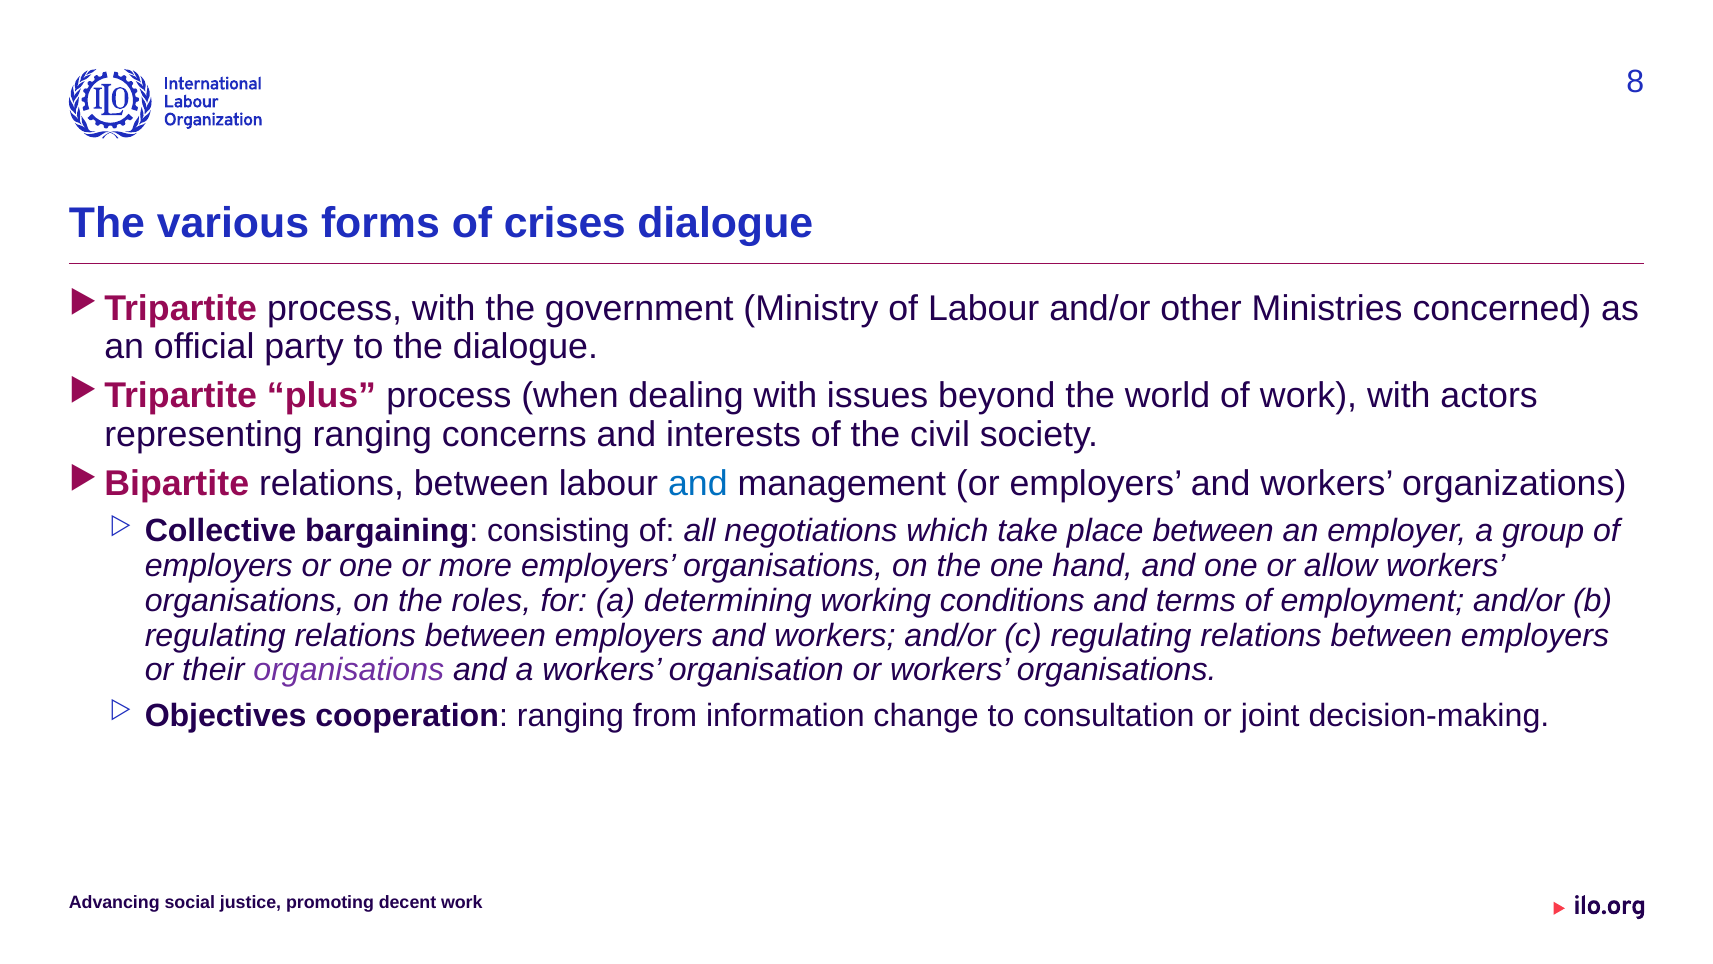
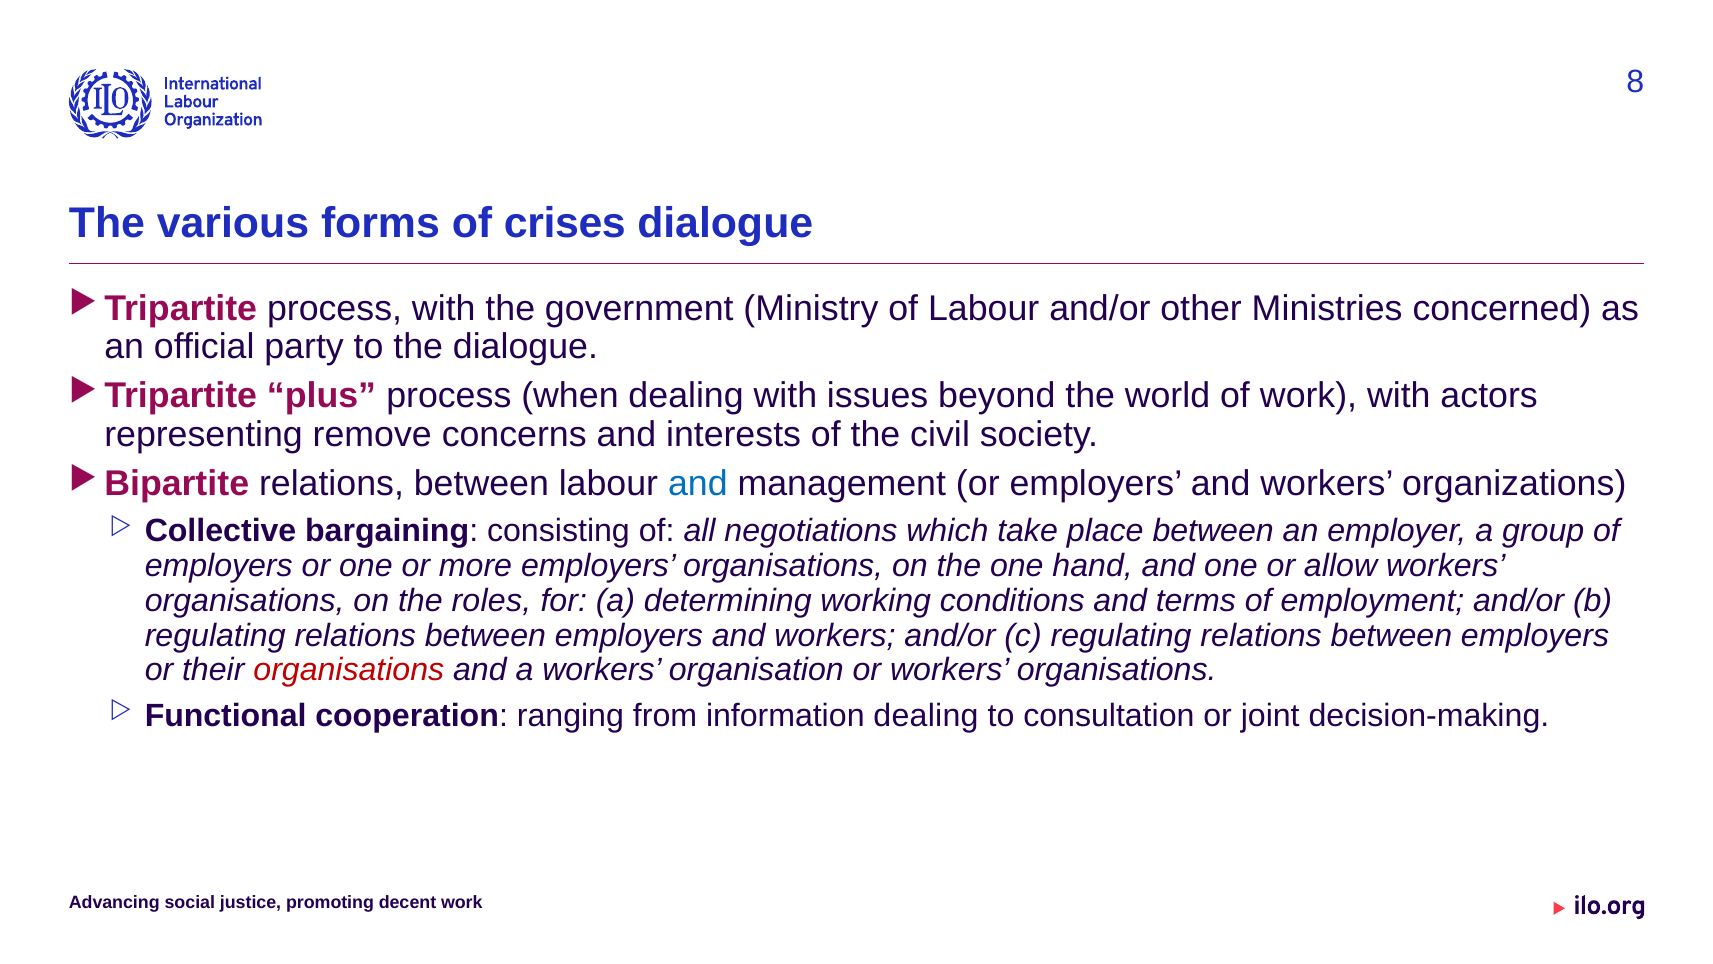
representing ranging: ranging -> remove (372, 434)
organisations colour: purple -> red (349, 670)
Objectives: Objectives -> Functional (226, 715)
information change: change -> dealing (926, 715)
